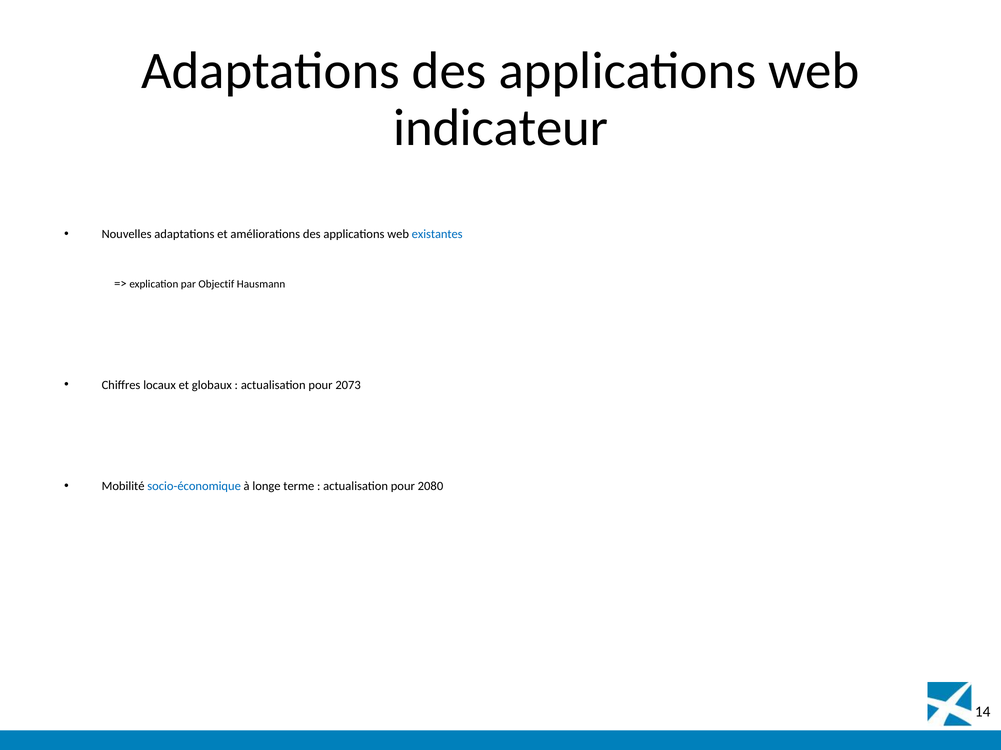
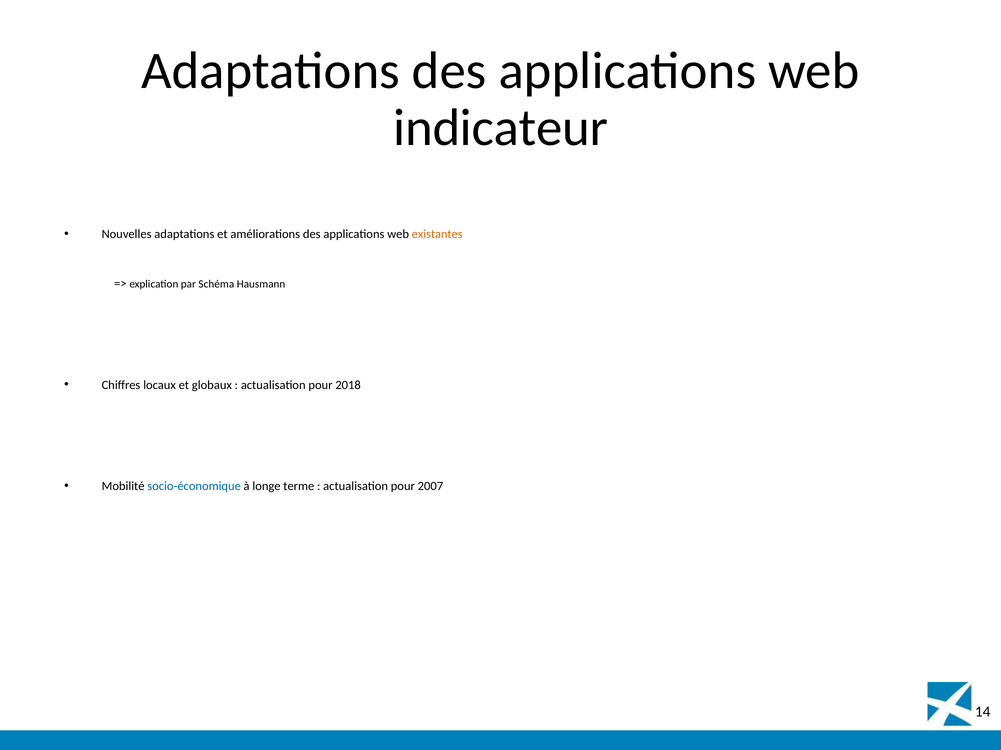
existantes colour: blue -> orange (437, 234)
Objectif: Objectif -> Schéma (216, 284)
2073: 2073 -> 2018 (348, 385)
2080: 2080 -> 2007 (430, 487)
